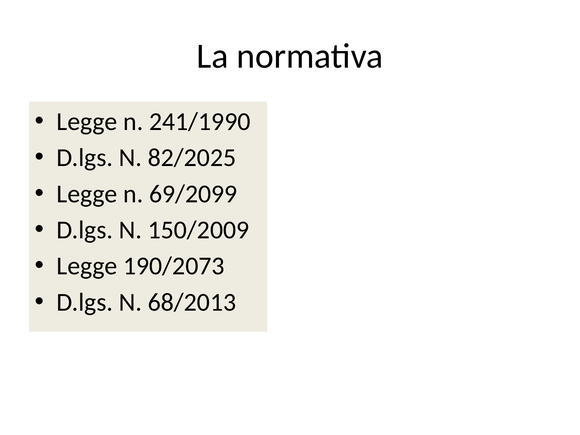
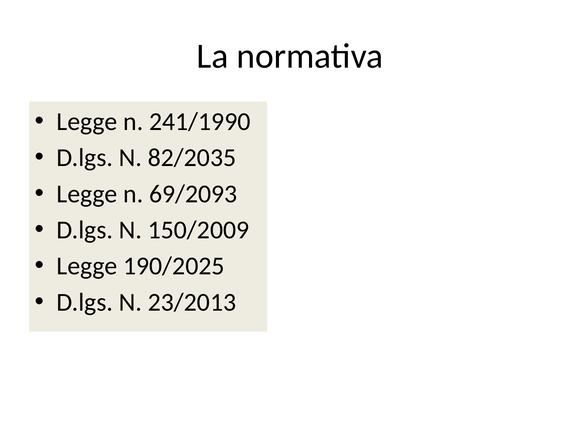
82/2025: 82/2025 -> 82/2035 (192, 158)
69/2099: 69/2099 -> 69/2093 (193, 194)
190/2073: 190/2073 -> 190/2025 (174, 266)
68/2013: 68/2013 -> 23/2013 (192, 302)
